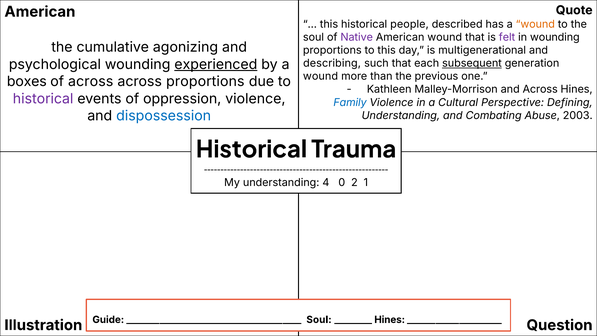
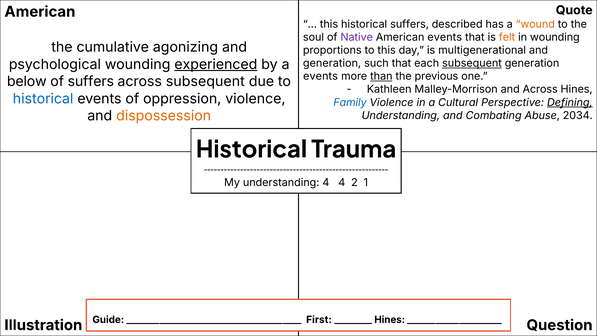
historical people: people -> suffers (410, 24)
American wound: wound -> events (445, 37)
felt colour: purple -> orange (507, 37)
describing: describing -> generation (332, 63)
wound: wound -> events (321, 76)
than underline: none -> present (381, 76)
boxes: boxes -> below (27, 82)
of across: across -> suffers (91, 82)
across proportions: proportions -> subsequent (205, 82)
historical colour: purple -> blue (43, 99)
Defining underline: none -> present (570, 102)
dispossession colour: blue -> orange (164, 116)
2003: 2003 -> 2034 (578, 115)
4 0: 0 -> 4 (342, 182)
Soul: Soul -> First (319, 320)
